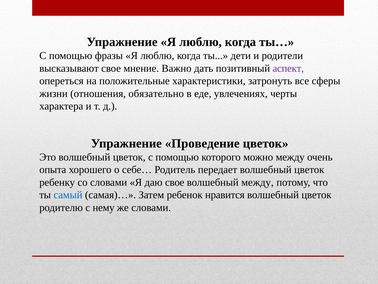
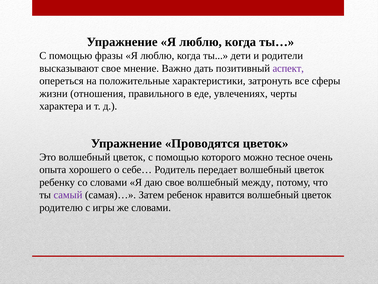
обязательно: обязательно -> правильного (156, 93)
Проведение: Проведение -> Проводятся (202, 143)
можно между: между -> тесное (290, 157)
самый colour: blue -> purple (68, 195)
нему: нему -> игры (104, 207)
